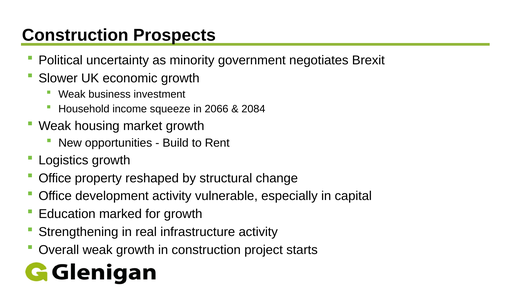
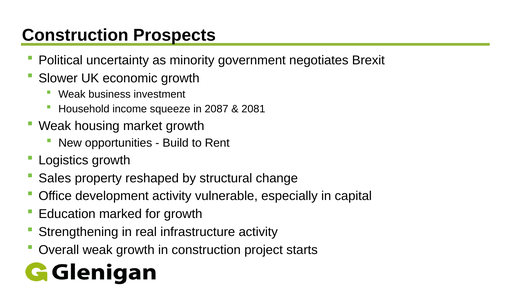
2066: 2066 -> 2087 (217, 109)
2084: 2084 -> 2081 (253, 109)
Office: Office -> Sales (55, 179)
